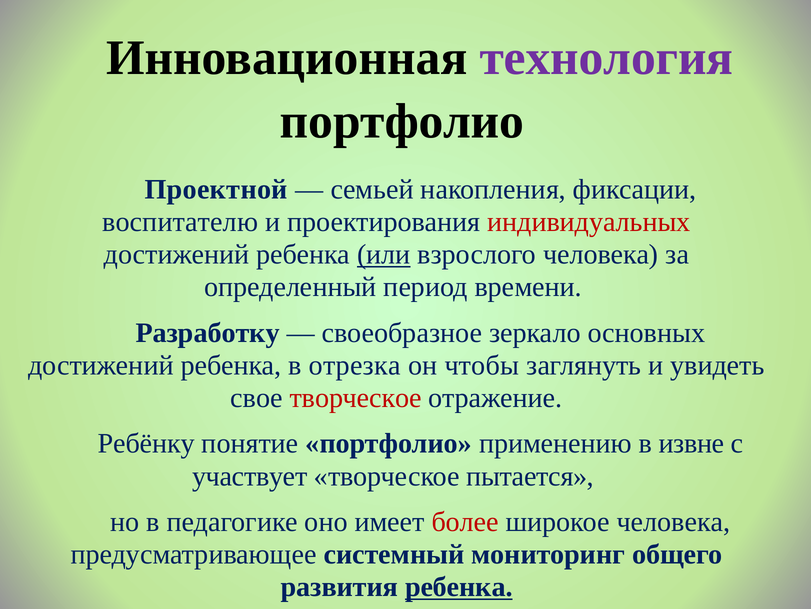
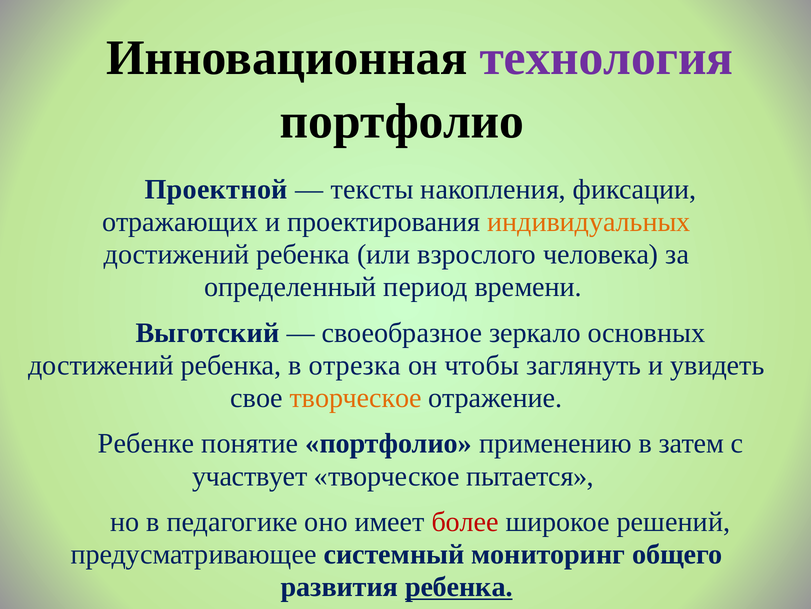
семьей: семьей -> тексты (372, 189)
воспитателю: воспитателю -> отражающих (180, 222)
индивидуальных colour: red -> orange (589, 222)
или underline: present -> none (384, 254)
Разработку: Разработку -> Выготский (208, 332)
творческое colour: red -> orange (356, 397)
Ребёнку: Ребёнку -> Ребенке (146, 443)
извне: извне -> затем (691, 443)
широкое человека: человека -> решений (673, 521)
